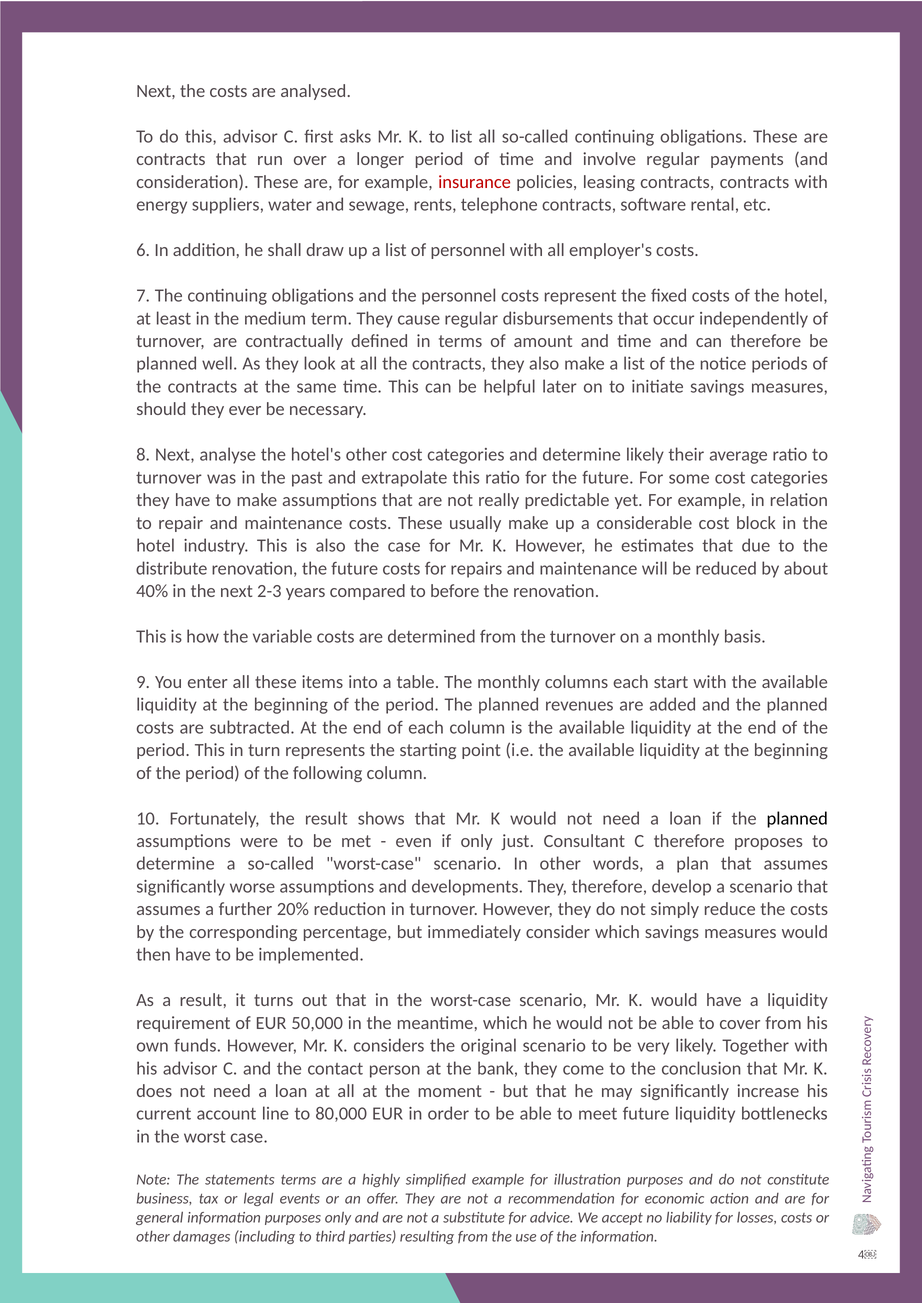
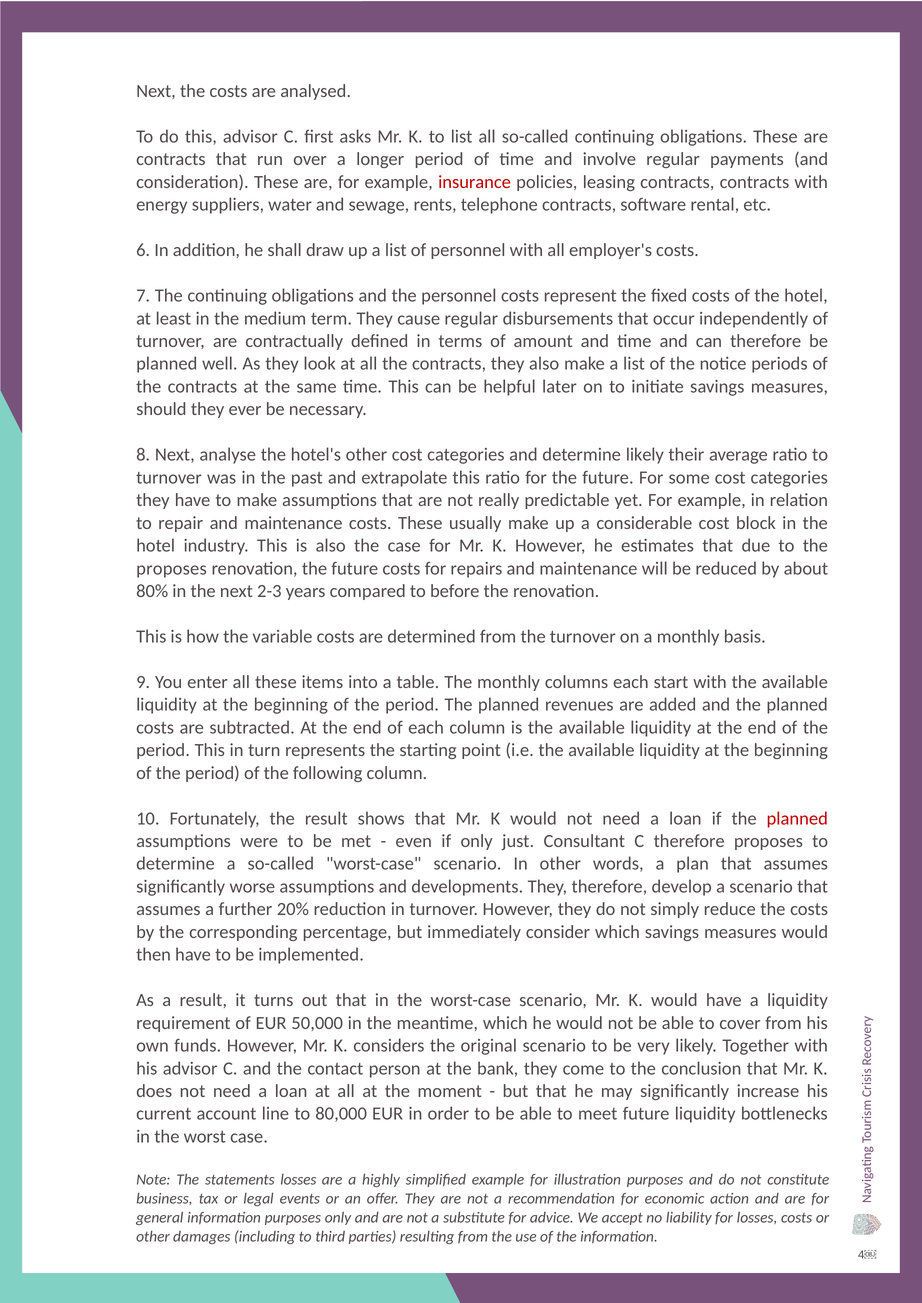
distribute: distribute -> proposes (171, 569)
40%: 40% -> 80% (152, 592)
planned colour: black -> red (797, 819)
statements terms: terms -> losses (298, 1181)
